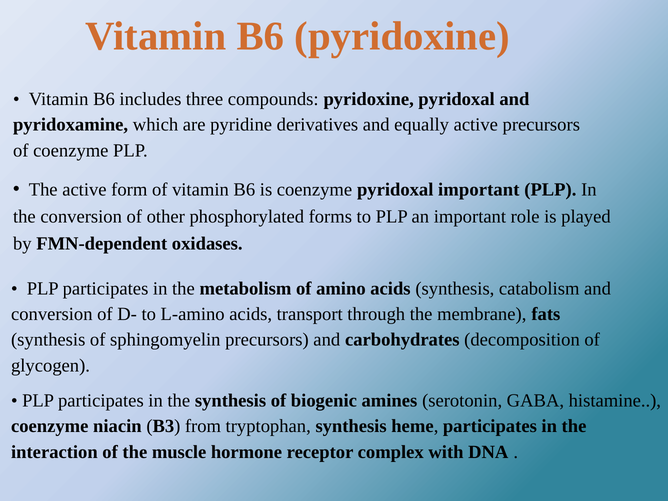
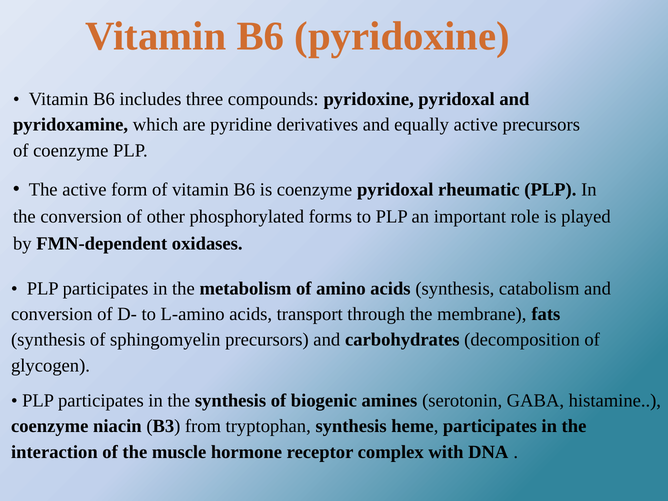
pyridoxal important: important -> rheumatic (479, 190)
